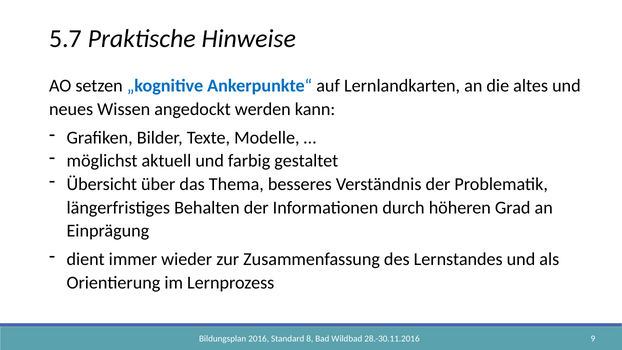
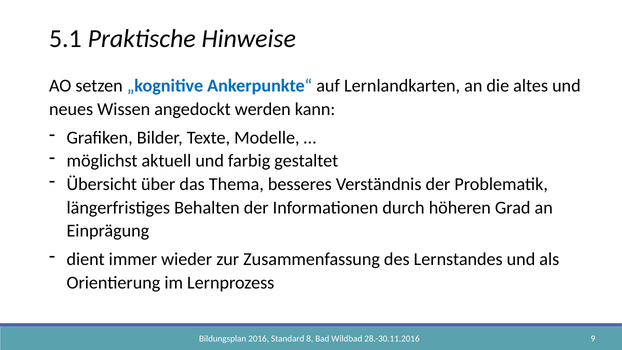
5.7: 5.7 -> 5.1 (65, 39)
